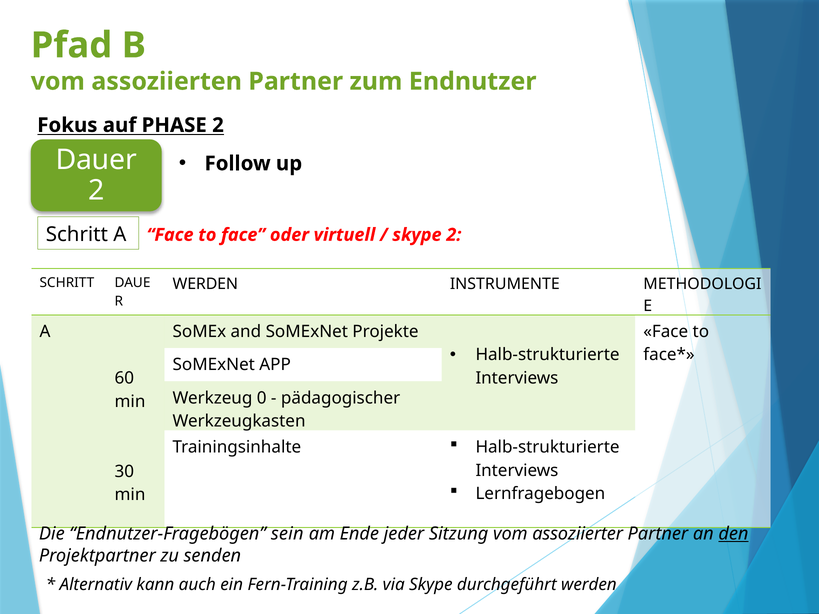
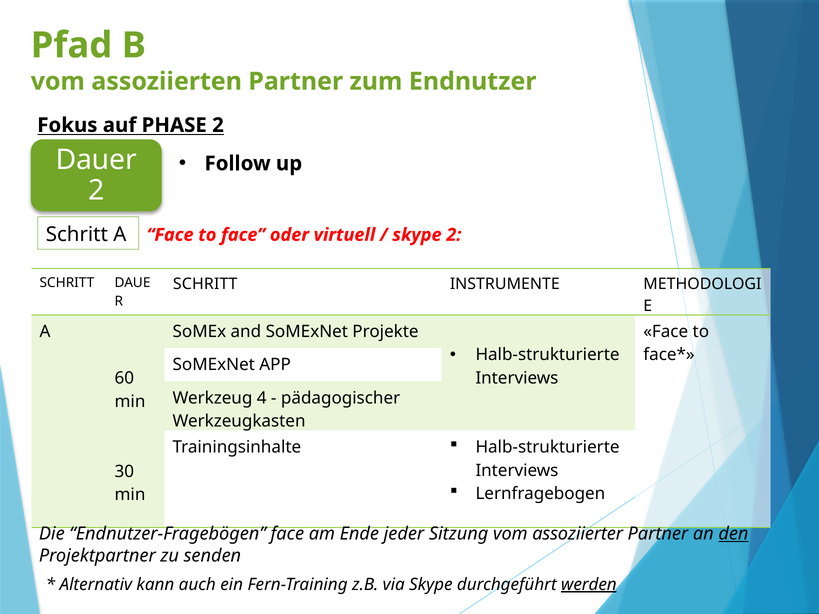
WERDEN: WERDEN -> SCHRITT (205, 284)
0: 0 -> 4 (262, 398)
Endnutzer-Fragebögen sein: sein -> face (287, 534)
werden underline: none -> present (589, 585)
